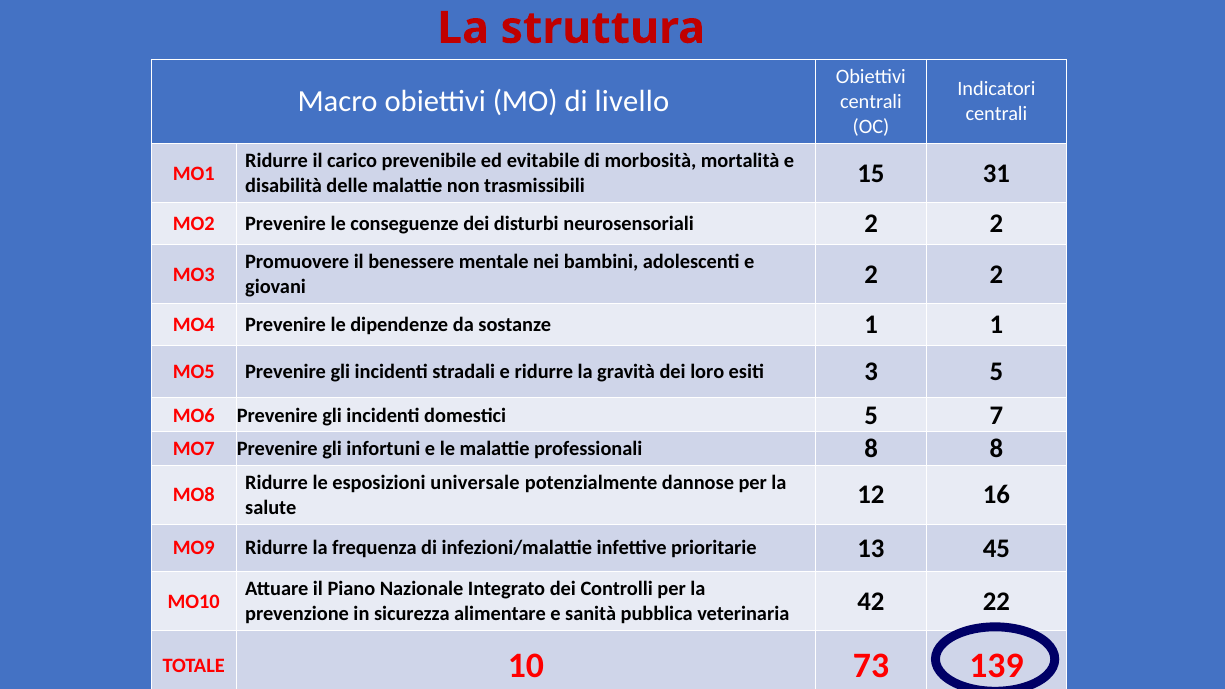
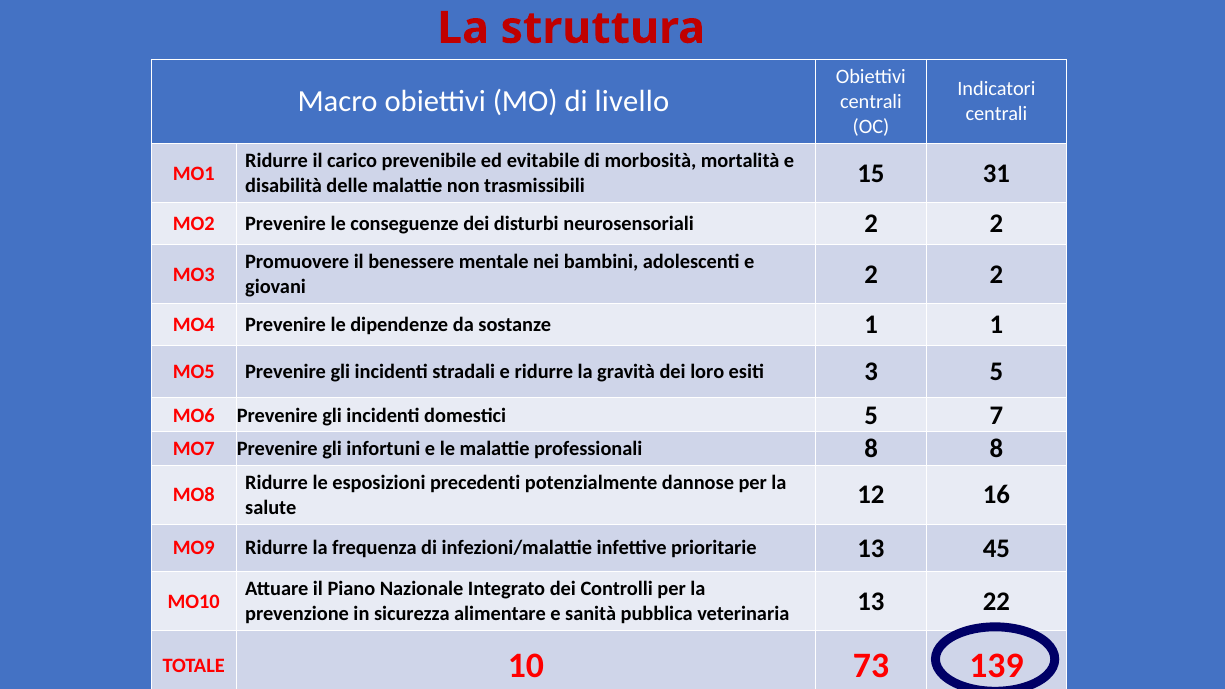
universale: universale -> precedenti (475, 483)
veterinaria 42: 42 -> 13 (871, 602)
